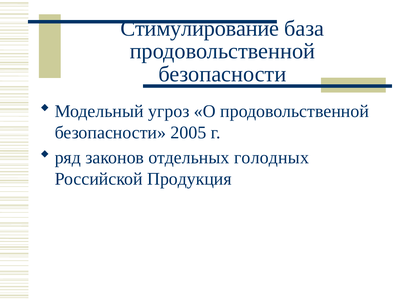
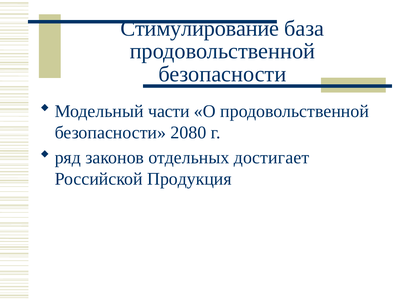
угроз: угроз -> части (169, 111)
2005: 2005 -> 2080 (188, 133)
голодных: голодных -> достигает (272, 158)
